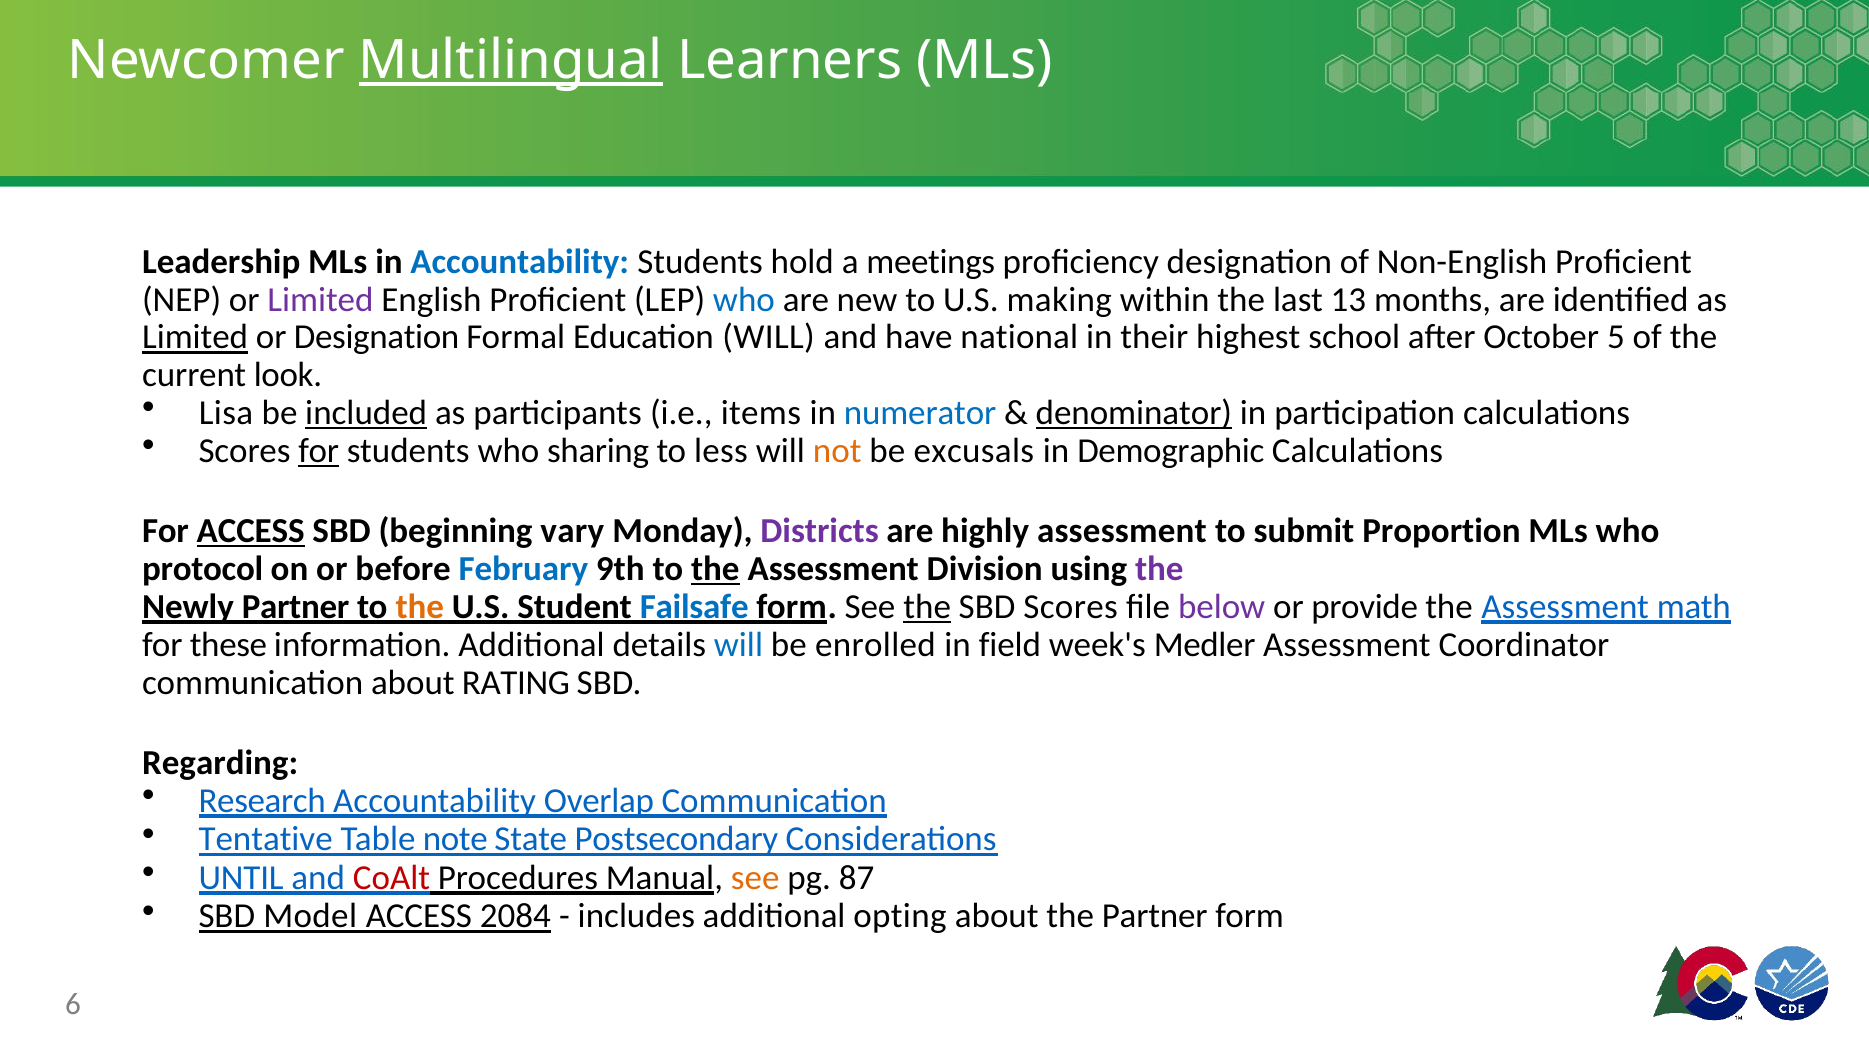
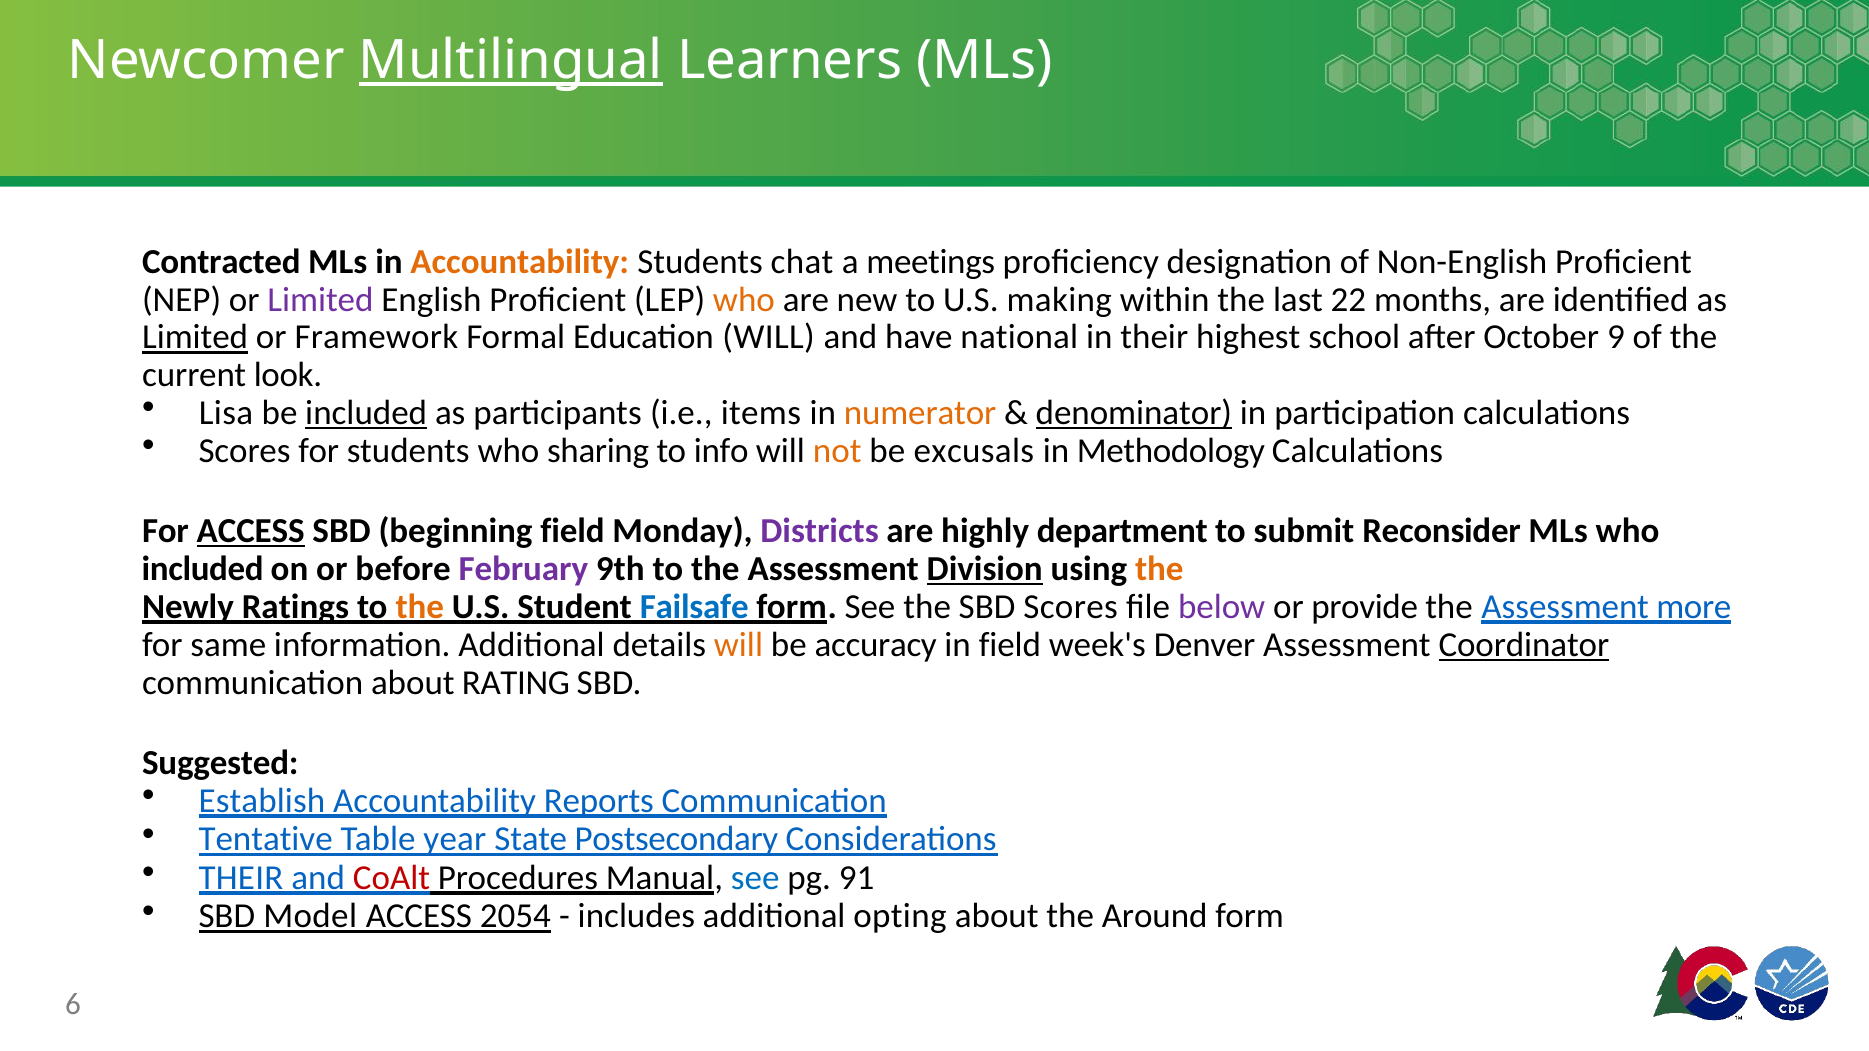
Leadership: Leadership -> Contracted (221, 262)
Accountability colour: blue -> orange (520, 262)
hold: hold -> chat (802, 262)
who colour: blue -> orange (744, 300)
13: 13 -> 22 (1348, 300)
or Designation: Designation -> Framework (376, 337)
5: 5 -> 9 (1616, 337)
numerator colour: blue -> orange (920, 413)
for underline: present -> none (319, 451)
less: less -> info (721, 451)
Demographic: Demographic -> Methodology (1171, 451)
beginning vary: vary -> field (573, 531)
highly assessment: assessment -> department (1122, 531)
Proportion: Proportion -> Reconsider (1442, 531)
protocol: protocol -> included (203, 569)
February colour: blue -> purple (523, 569)
the underline: present -> none (715, 569)
Division underline: none -> present (985, 569)
the colour: purple -> orange (1159, 569)
Newly Partner: Partner -> Ratings (295, 607)
the underline: present -> none (927, 607)
math: math -> more (1694, 607)
these: these -> same (228, 645)
will colour: blue -> orange (738, 645)
enrolled: enrolled -> accuracy (876, 645)
Medler: Medler -> Denver (1205, 645)
Coordinator underline: none -> present (1524, 645)
Regarding: Regarding -> Suggested (220, 763)
Research: Research -> Establish (262, 801)
Overlap: Overlap -> Reports (599, 801)
note: note -> year (455, 839)
UNTIL: UNTIL -> THEIR (241, 878)
see colour: orange -> blue (755, 878)
87: 87 -> 91 (857, 878)
2084: 2084 -> 2054 (515, 916)
the Partner: Partner -> Around (1155, 916)
